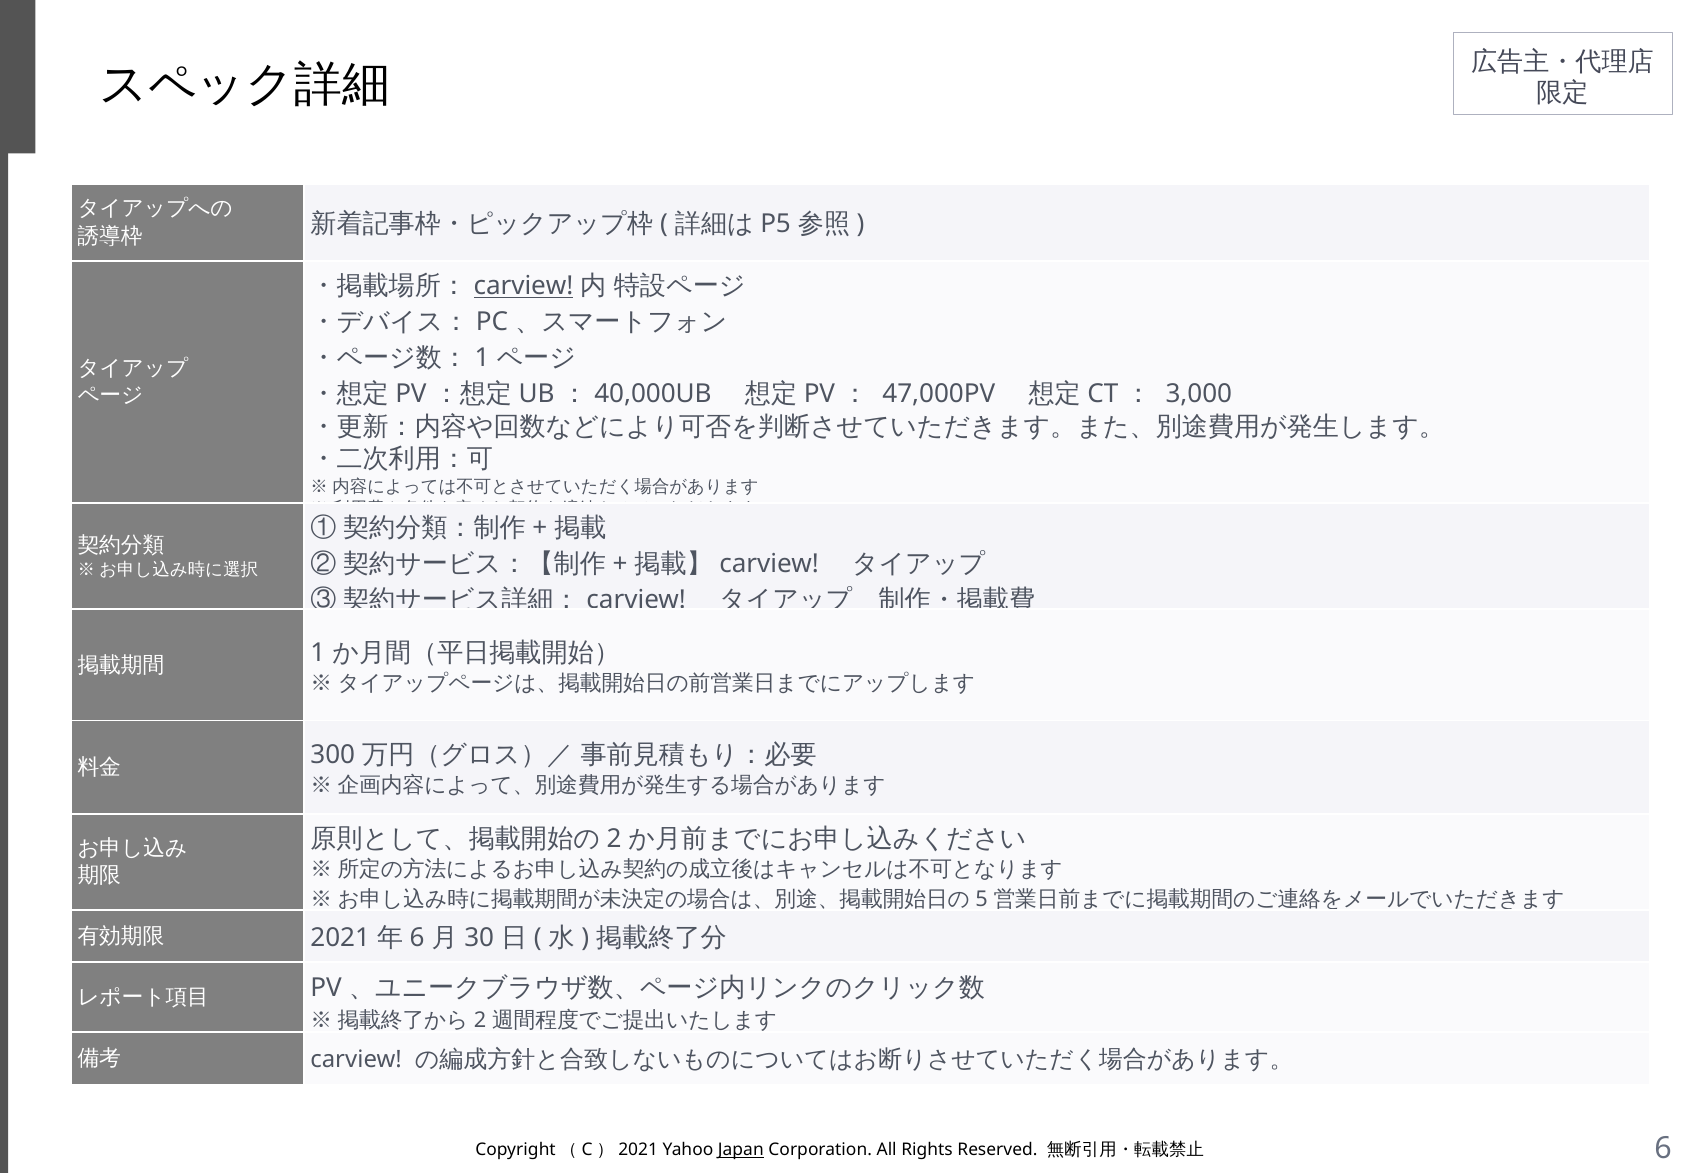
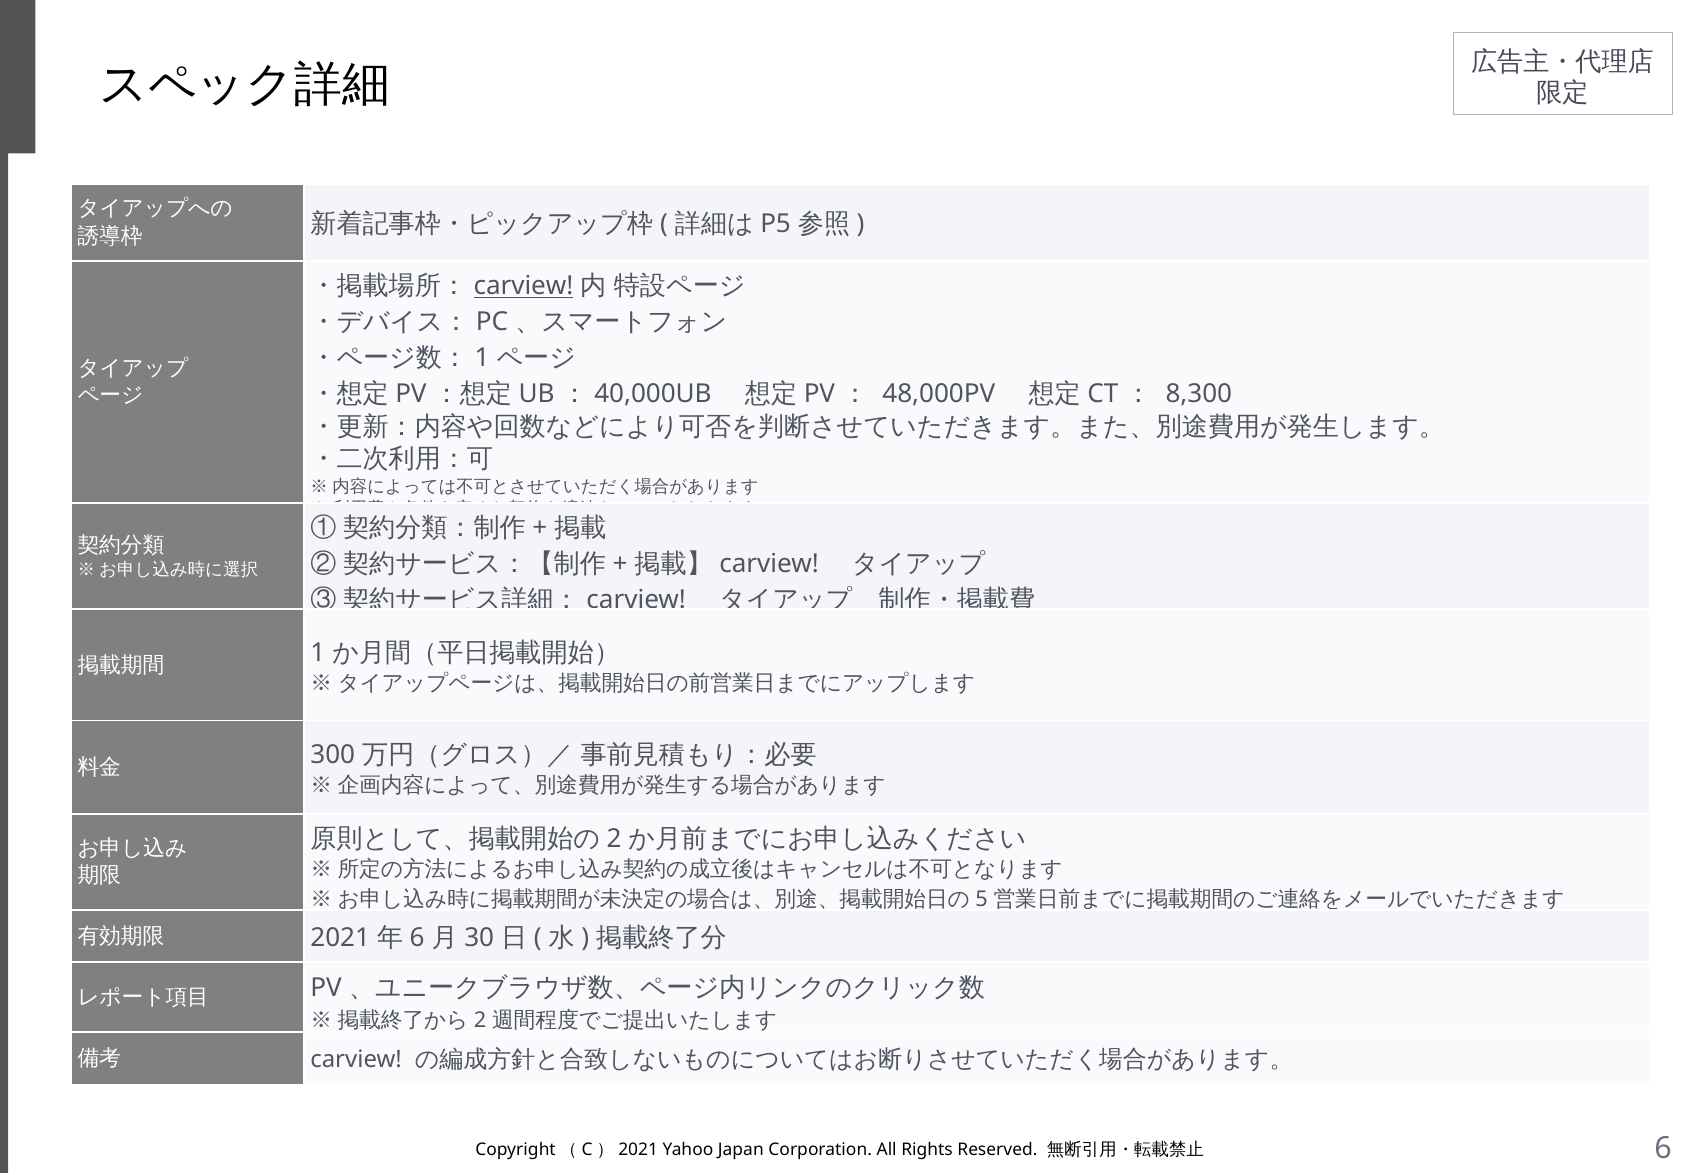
47,000PV: 47,000PV -> 48,000PV (939, 394)
3,000: 3,000 -> 8,300 (1199, 394)
Japan underline: present -> none (741, 1150)
